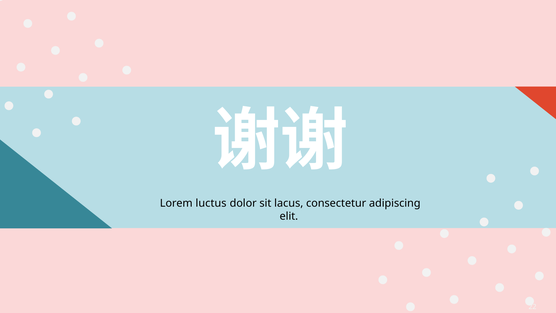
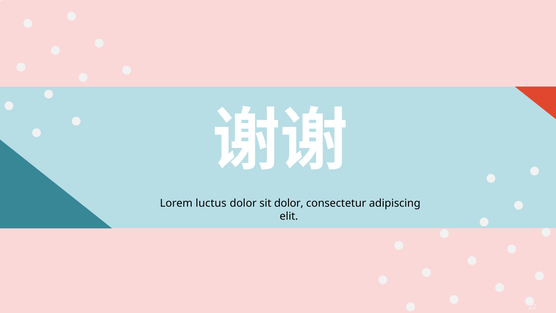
sit lacus: lacus -> dolor (289, 203)
